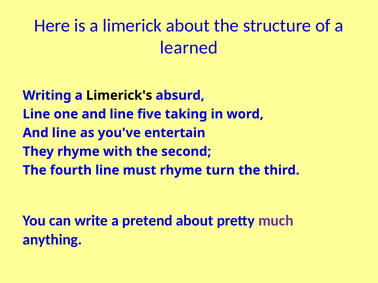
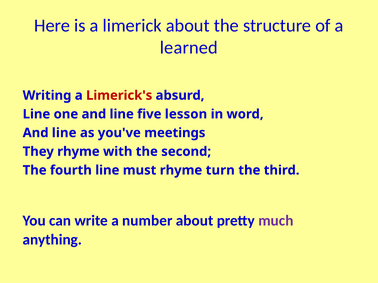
Limerick's colour: black -> red (119, 96)
taking: taking -> lesson (186, 114)
entertain: entertain -> meetings (175, 133)
pretend: pretend -> number (147, 221)
